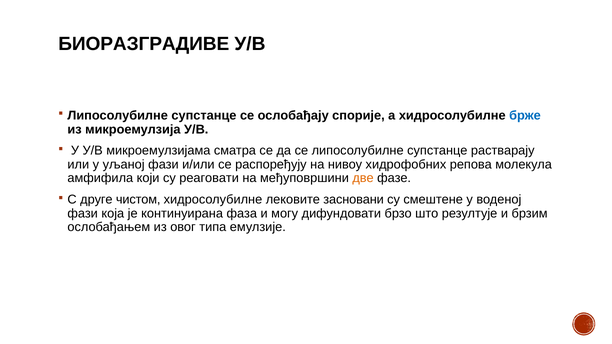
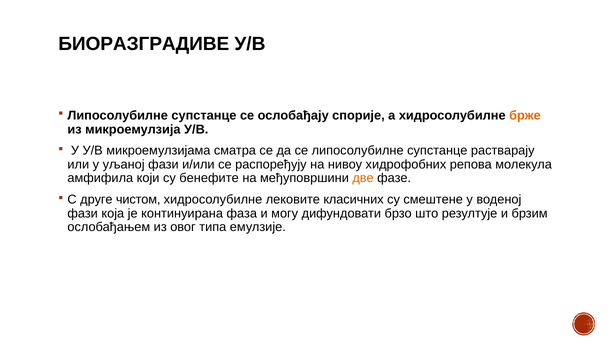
брже colour: blue -> orange (525, 116)
реаговати: реаговати -> бенефите (209, 178)
засновани: засновани -> класичних (354, 200)
